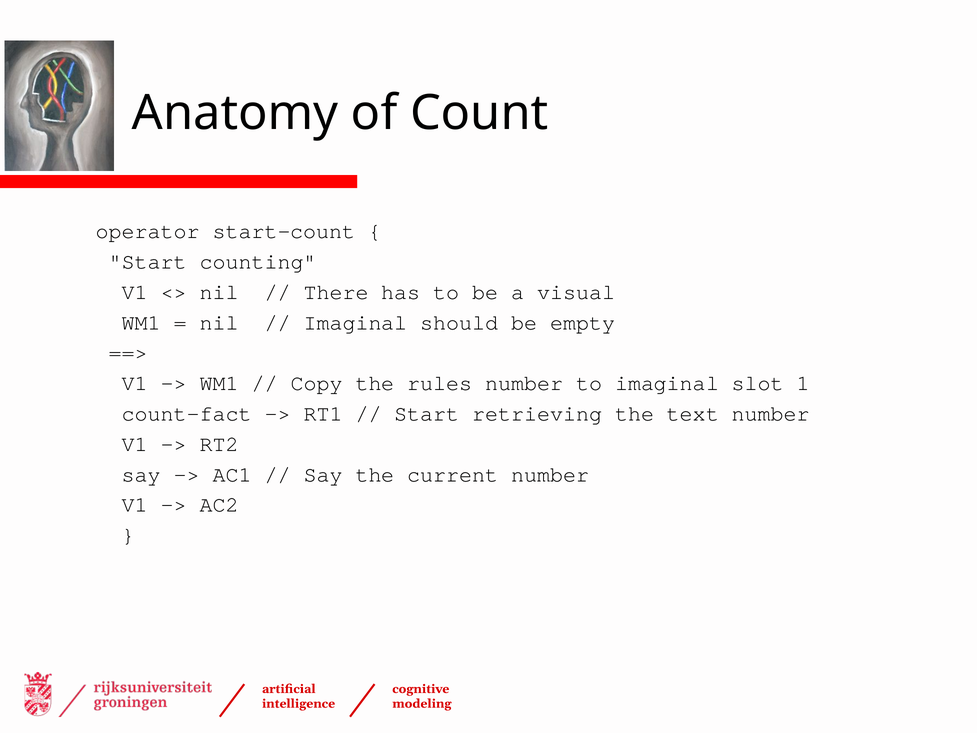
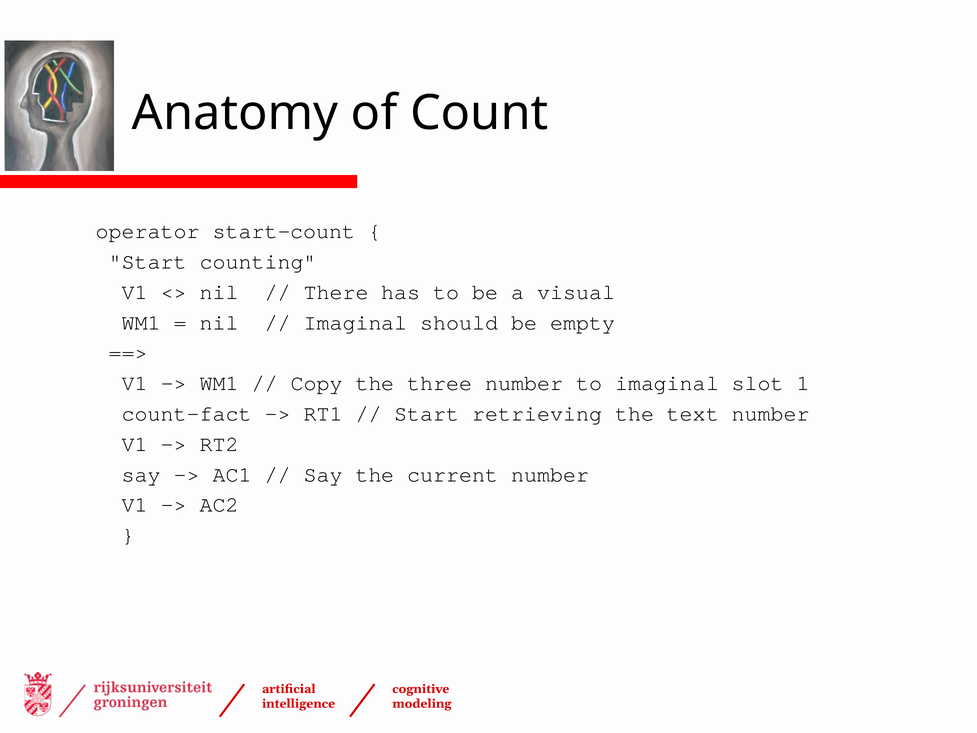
rules: rules -> three (440, 383)
